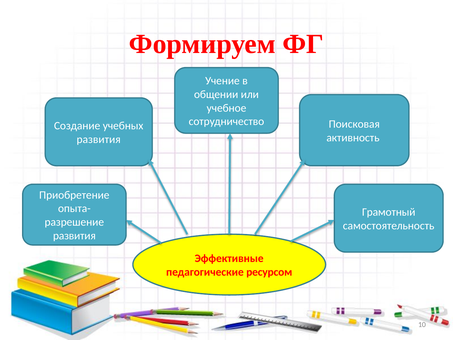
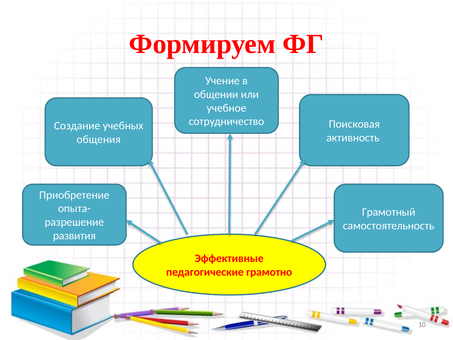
развития: развития -> общения (99, 139)
ресурсом: ресурсом -> грамотно (269, 272)
